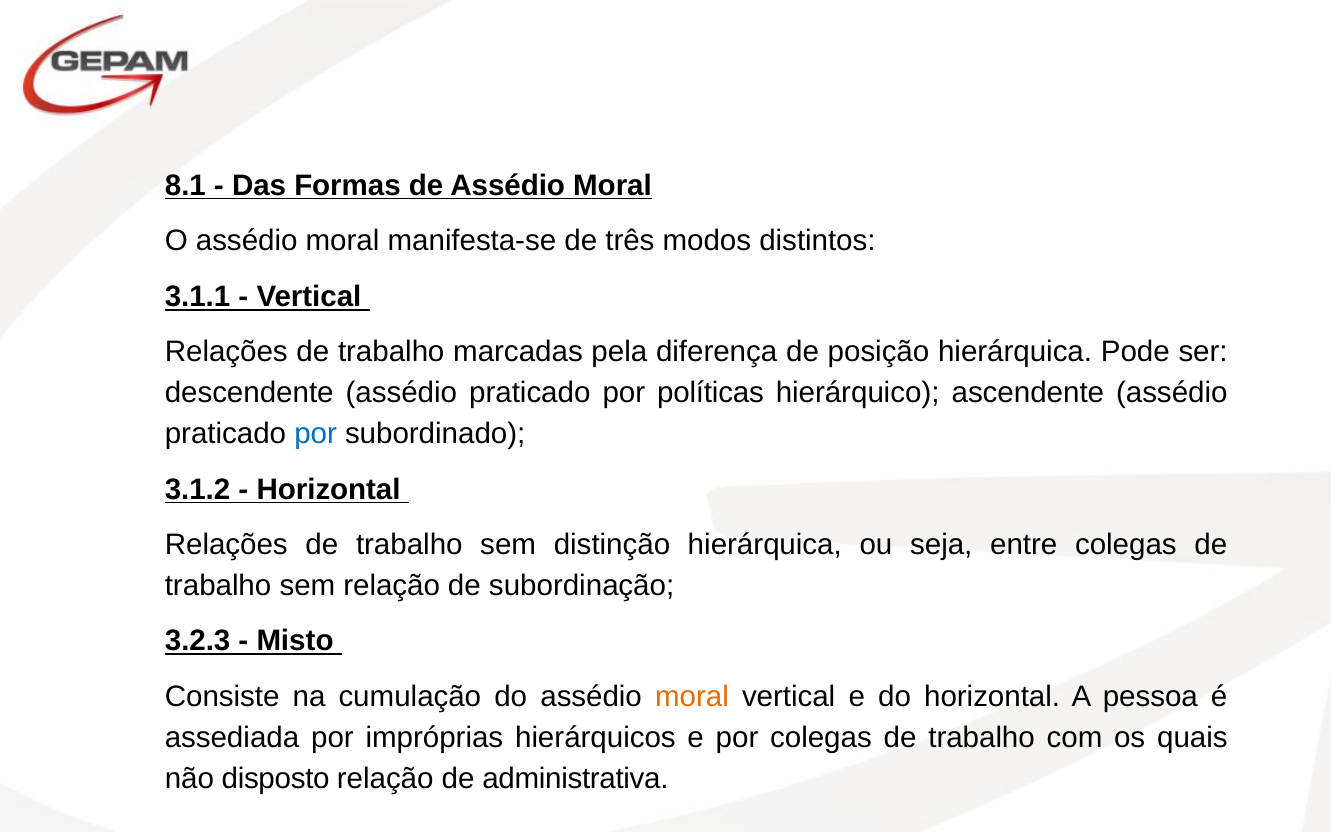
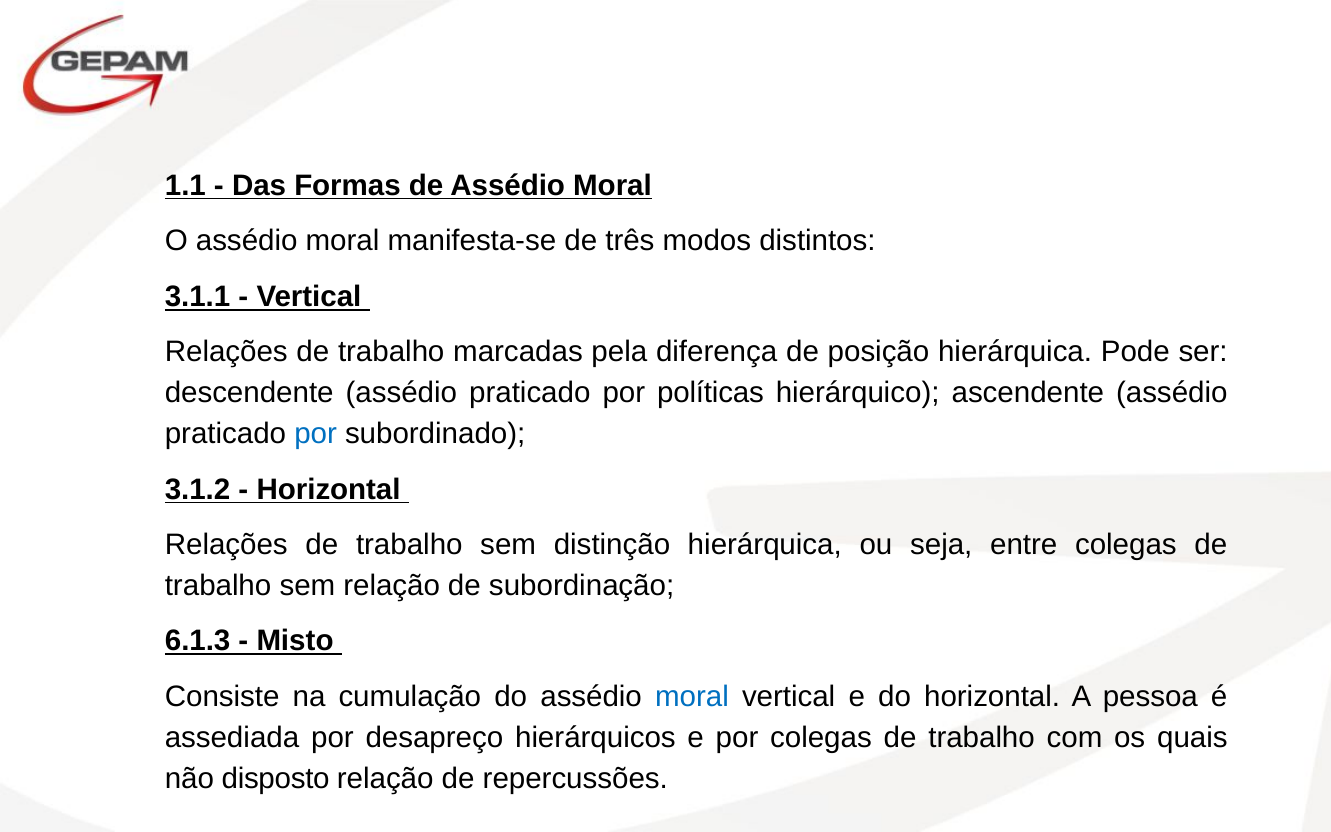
8.1: 8.1 -> 1.1 (185, 185)
3.2.3: 3.2.3 -> 6.1.3 (198, 641)
moral colour: orange -> blue (692, 697)
impróprias: impróprias -> desapreço (434, 737)
administrativa: administrativa -> repercussões (575, 778)
